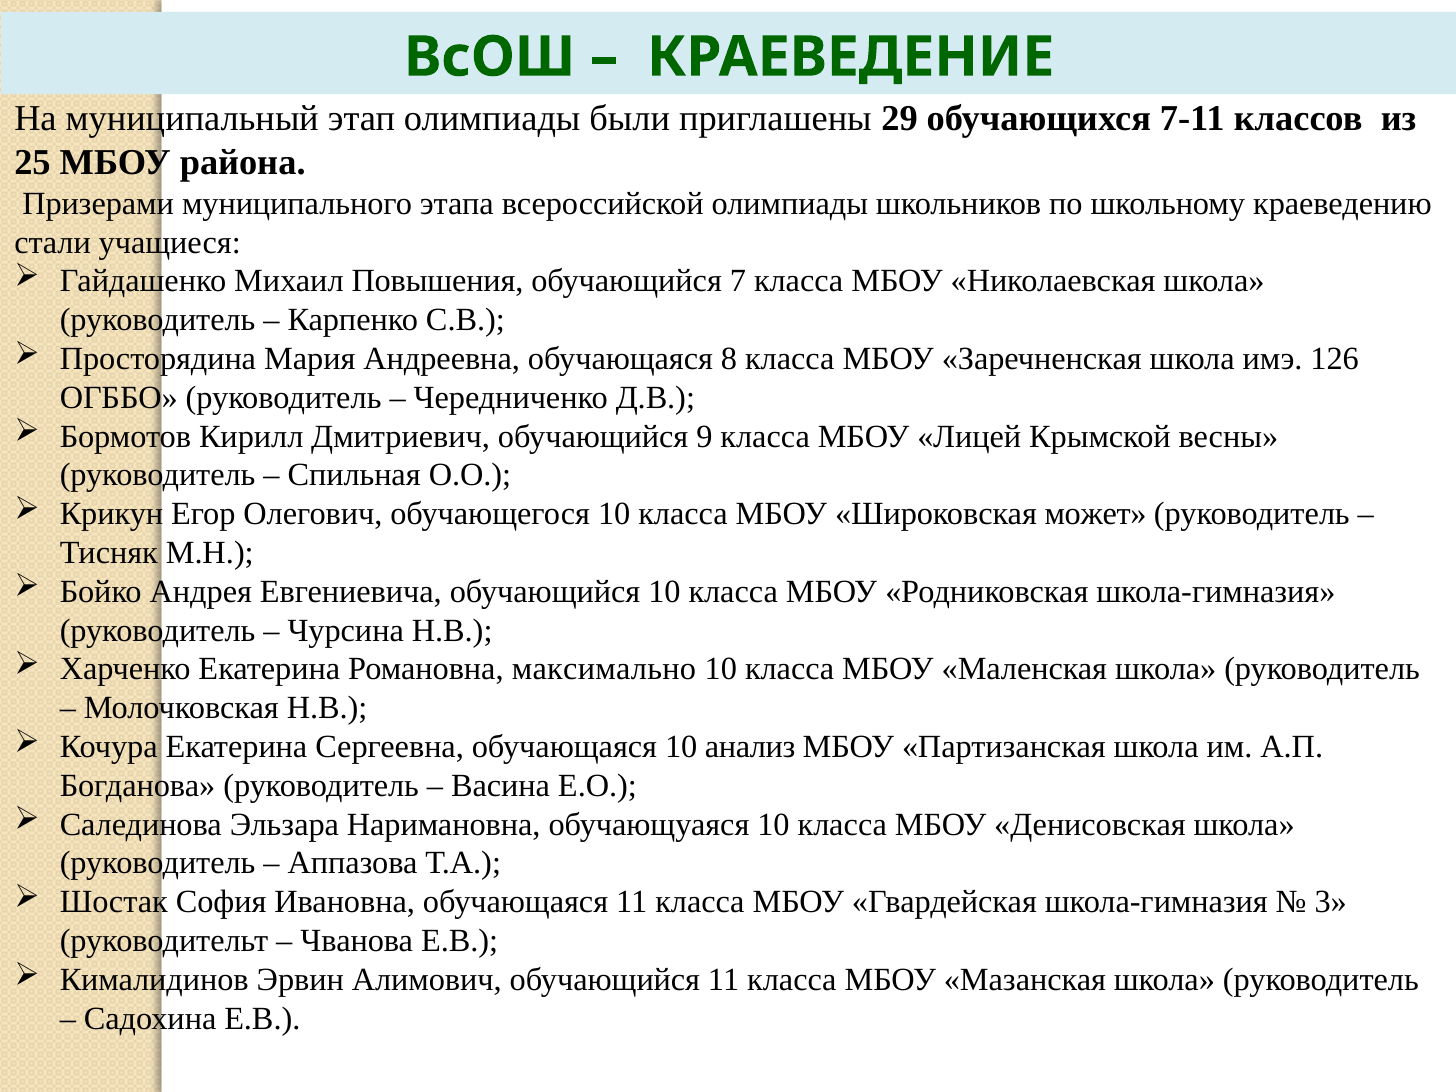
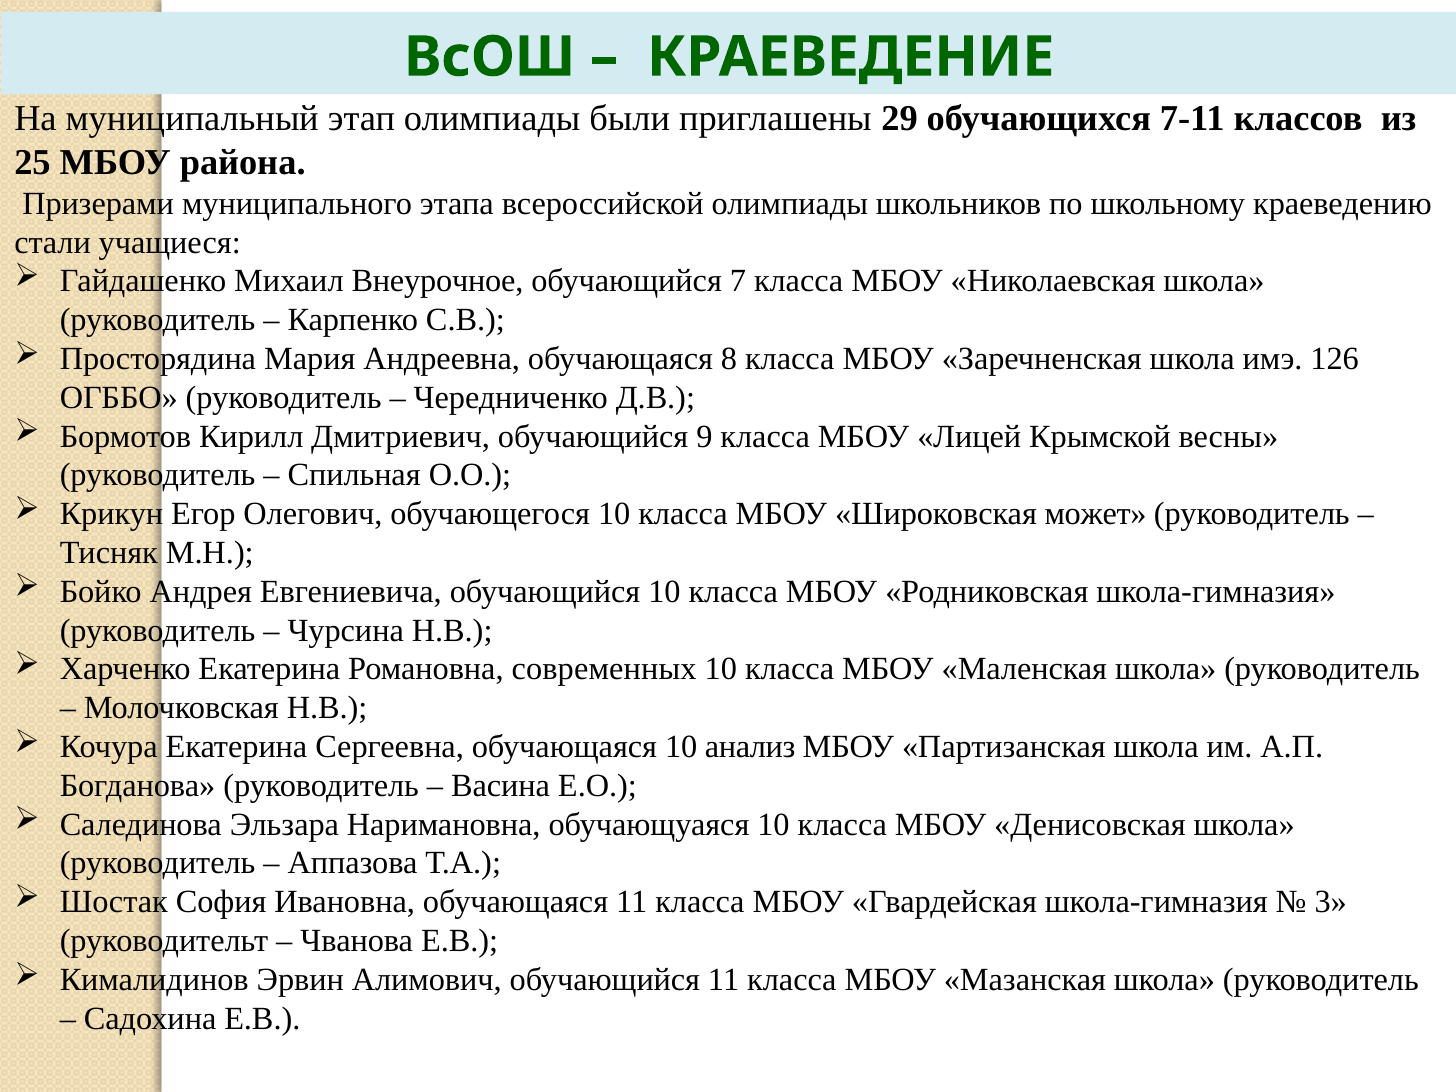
Повышения: Повышения -> Внеурочное (437, 281)
максимально: максимально -> современных (604, 669)
